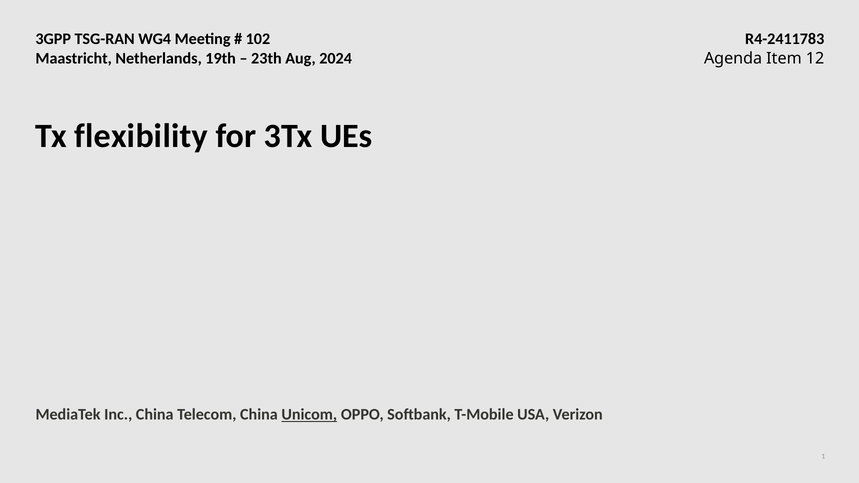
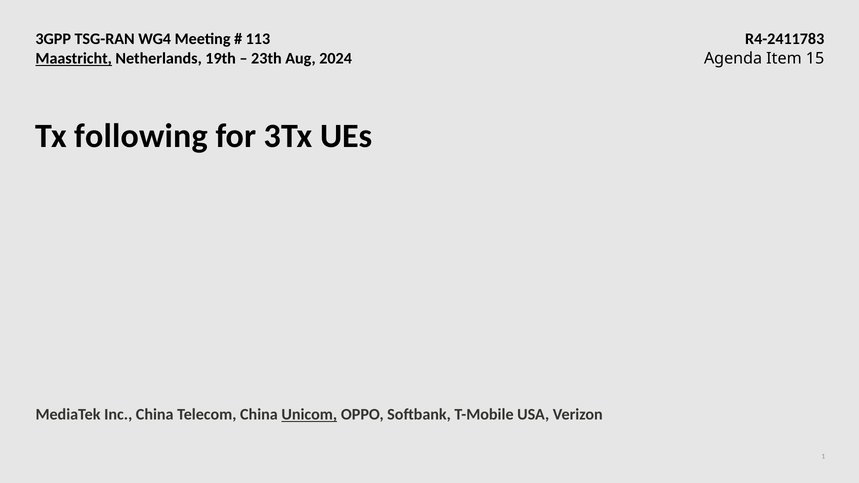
102: 102 -> 113 (258, 39)
Maastricht underline: none -> present (74, 58)
12: 12 -> 15 (815, 58)
flexibility: flexibility -> following (141, 136)
